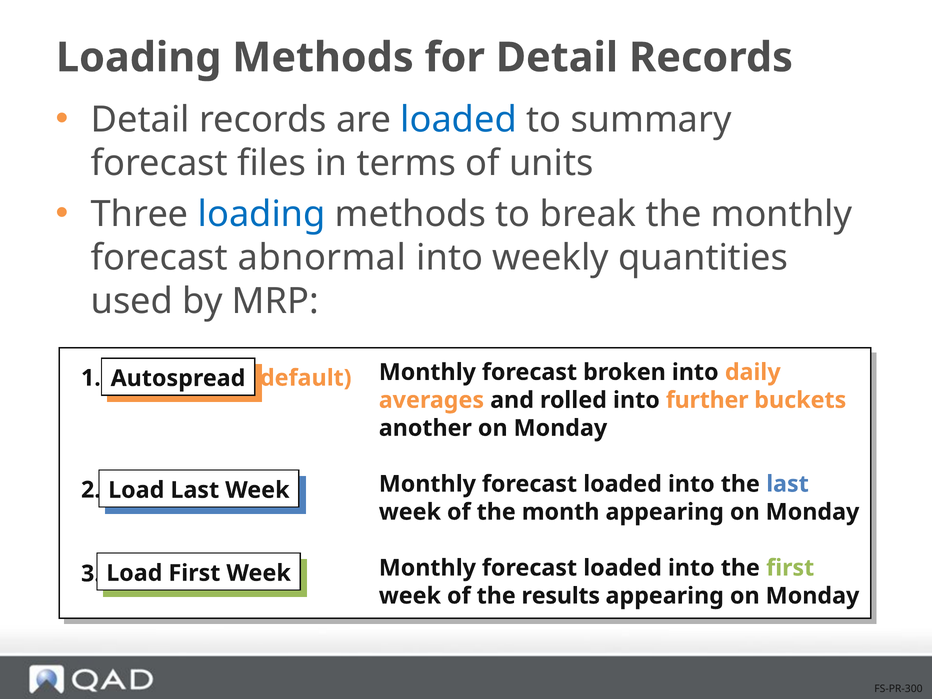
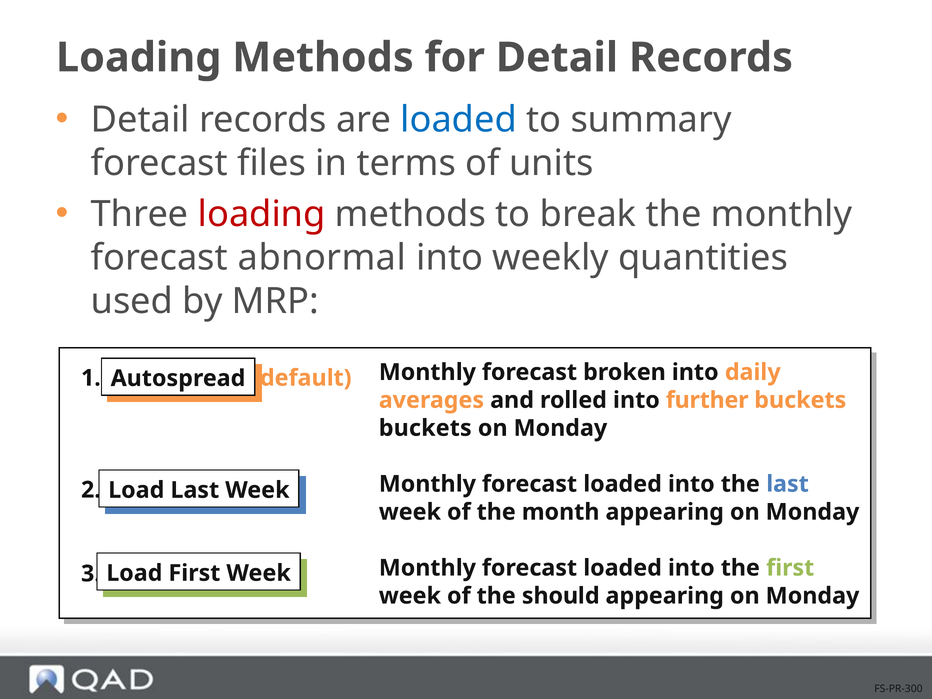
loading colour: blue -> red (262, 214)
another: another -> buckets (425, 428)
results: results -> should (561, 596)
